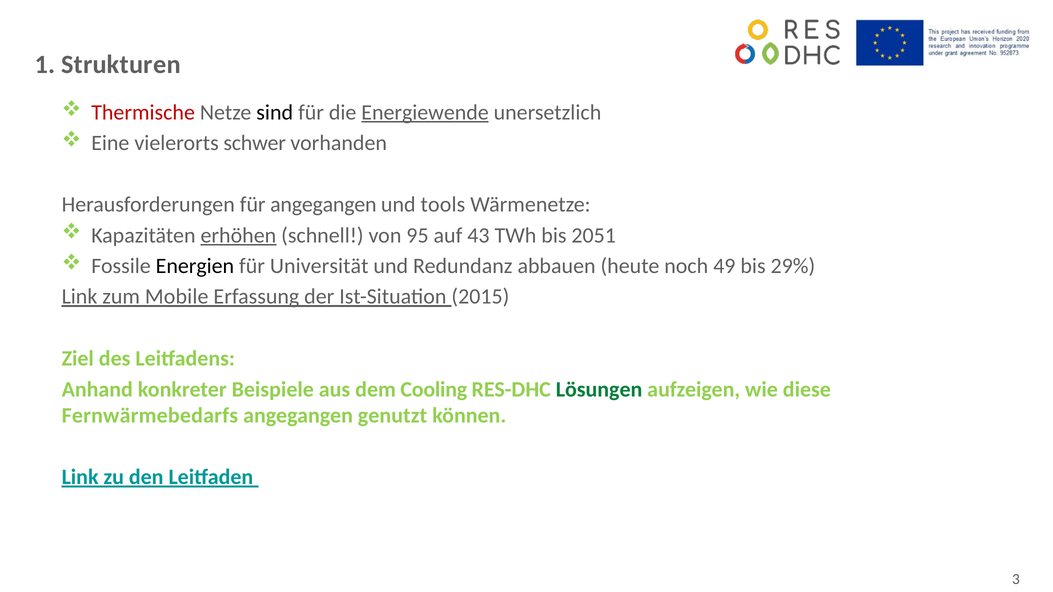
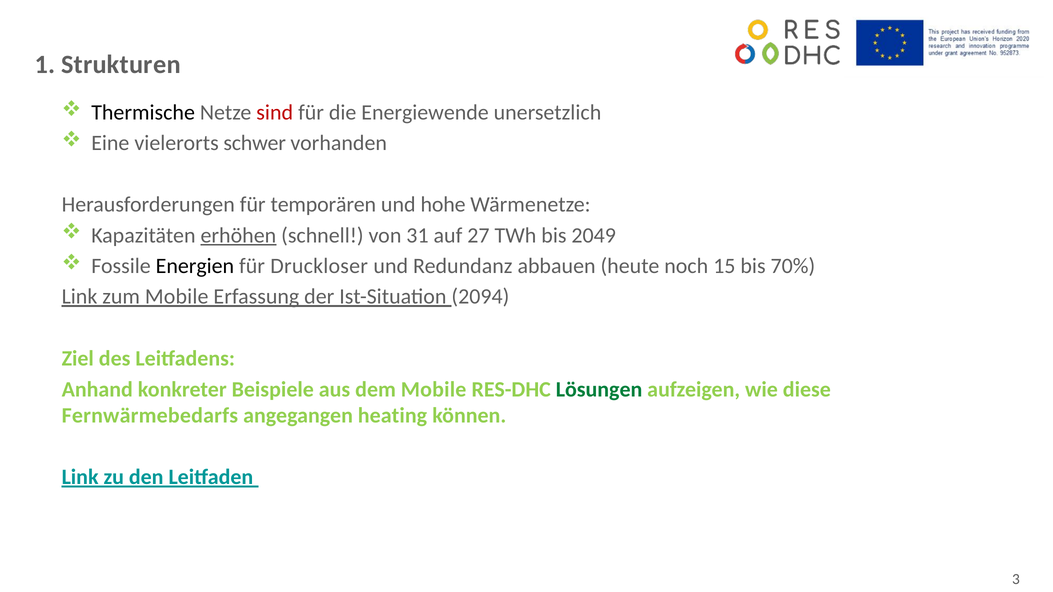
Thermische colour: red -> black (143, 113)
sind colour: black -> red (275, 113)
Energiewende underline: present -> none (425, 113)
für angegangen: angegangen -> temporären (323, 205)
tools: tools -> hohe (443, 205)
95: 95 -> 31 (417, 235)
43: 43 -> 27 (478, 235)
2051: 2051 -> 2049 (594, 235)
Universität: Universität -> Druckloser (319, 266)
49: 49 -> 15 (724, 266)
29%: 29% -> 70% (793, 266)
2015: 2015 -> 2094 (480, 297)
dem Cooling: Cooling -> Mobile (434, 390)
genutzt: genutzt -> heating (392, 416)
